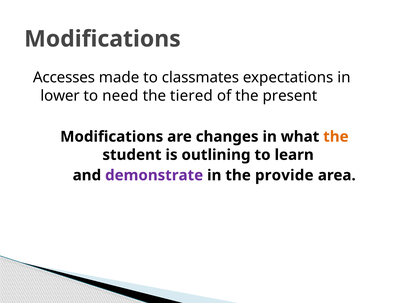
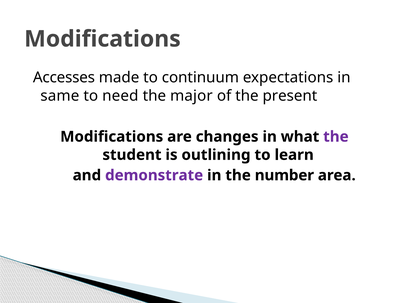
classmates: classmates -> continuum (200, 78)
lower: lower -> same (60, 96)
tiered: tiered -> major (191, 96)
the colour: orange -> purple (336, 137)
provide: provide -> number (284, 175)
